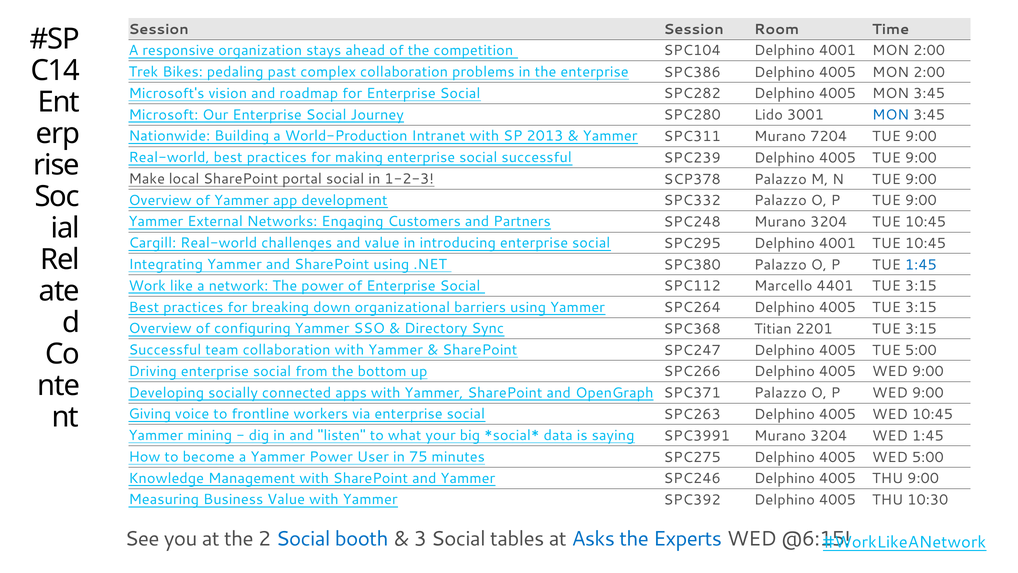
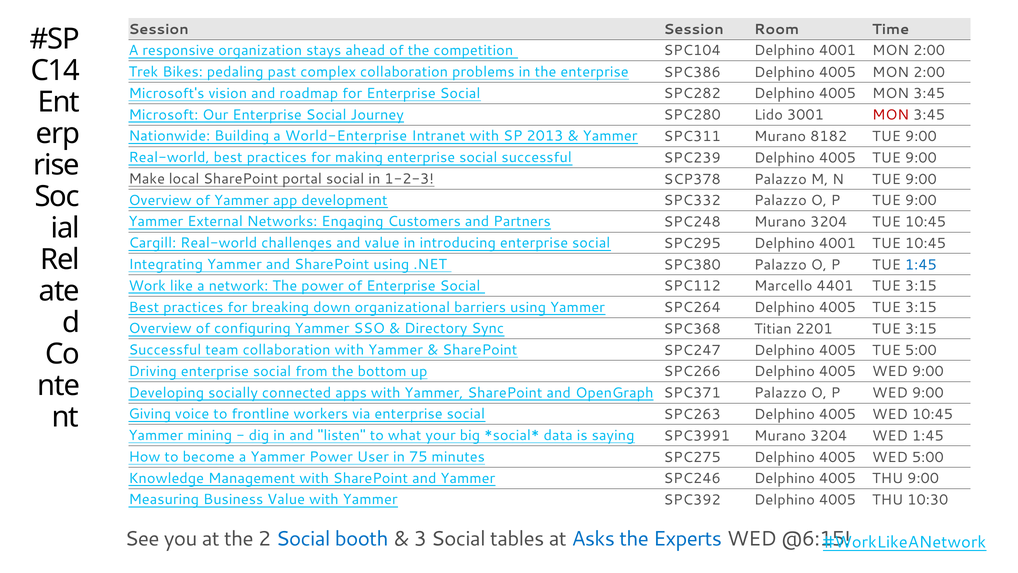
MON colour: blue -> red (891, 115)
World-Production: World-Production -> World-Enterprise (346, 136)
7204: 7204 -> 8182 (829, 136)
